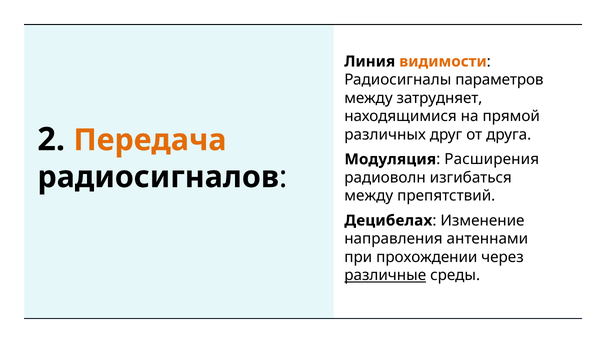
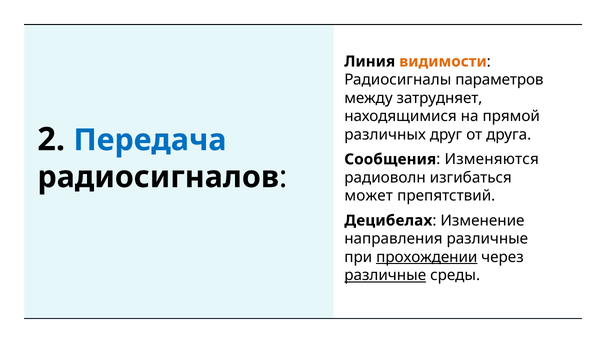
Передача colour: orange -> blue (150, 140)
Модуляция: Модуляция -> Сообщения (390, 159)
Расширения: Расширения -> Изменяются (492, 159)
между: между -> может (369, 196)
направления антеннами: антеннами -> различные (487, 239)
прохождении underline: none -> present (427, 257)
